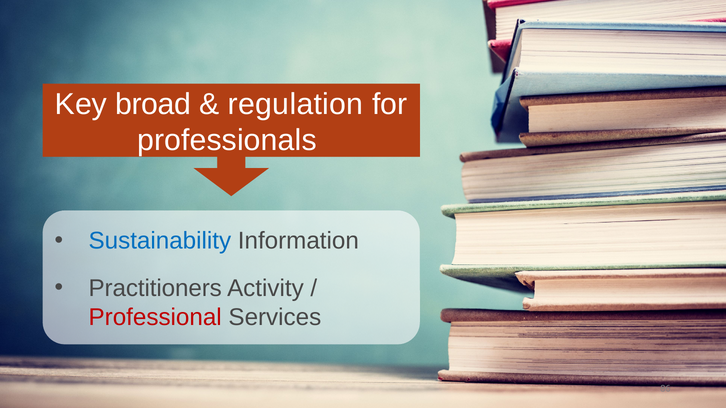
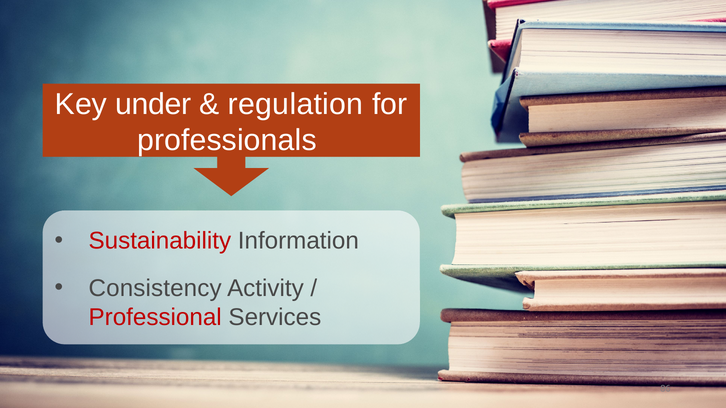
broad: broad -> under (153, 104)
Sustainability colour: blue -> red (160, 241)
Practitioners: Practitioners -> Consistency (155, 288)
